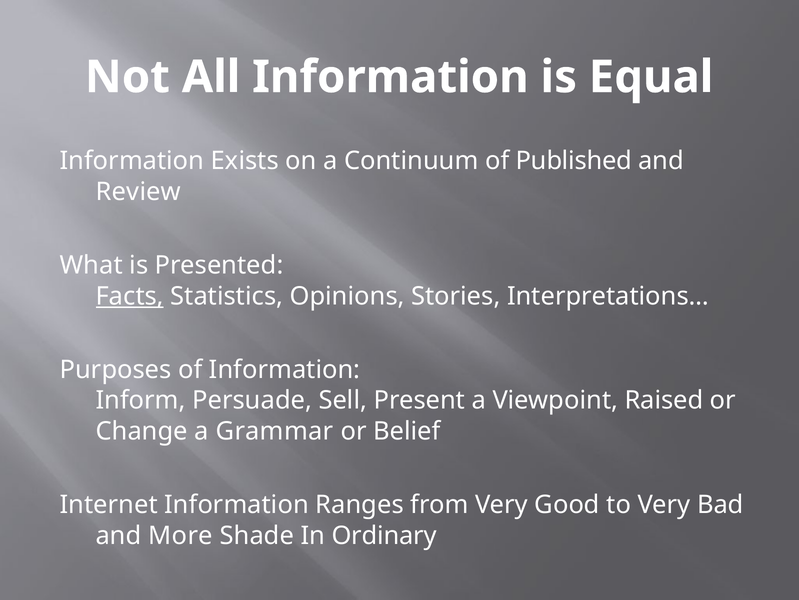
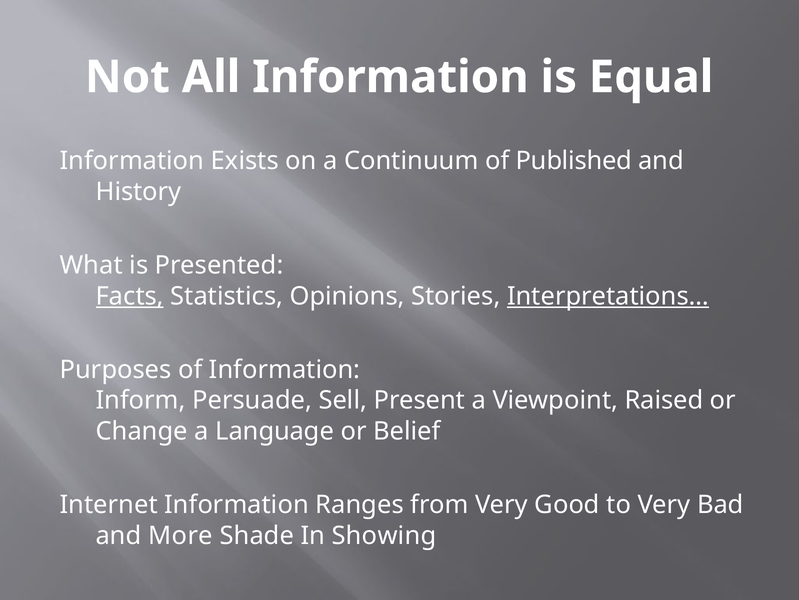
Review: Review -> History (138, 191)
Interpretations… underline: none -> present (608, 296)
Grammar: Grammar -> Language (275, 431)
Ordinary: Ordinary -> Showing (384, 535)
